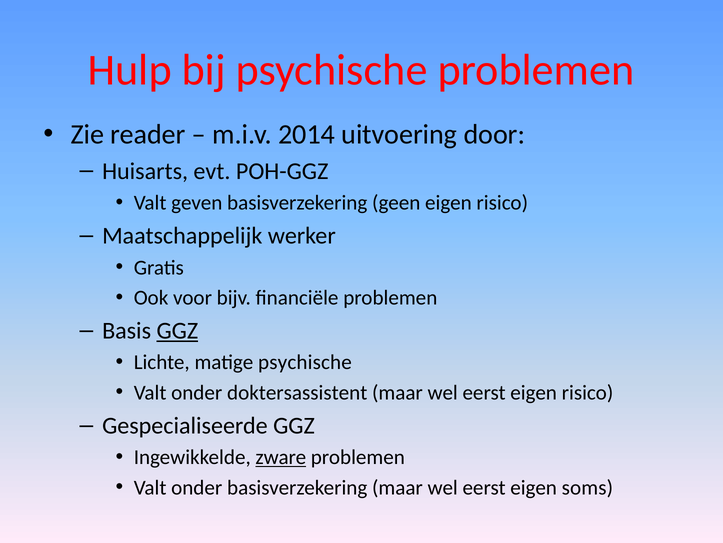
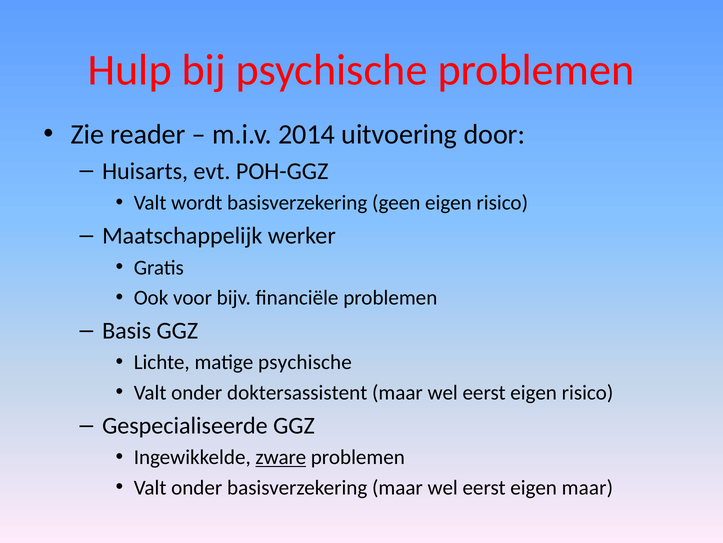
geven: geven -> wordt (197, 203)
GGZ underline: present -> none (177, 330)
eigen soms: soms -> maar (587, 487)
